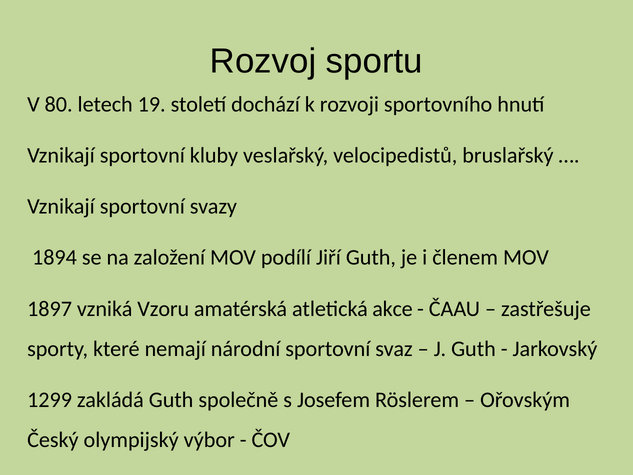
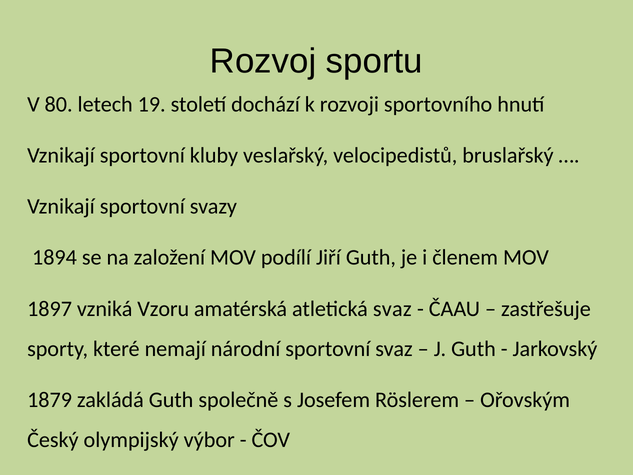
atletická akce: akce -> svaz (392, 309)
1299: 1299 -> 1879 (50, 400)
